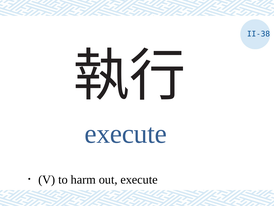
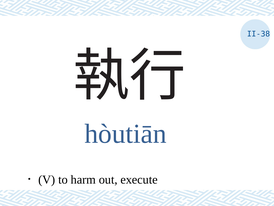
execute: execute -> hòutiān (126, 134)
